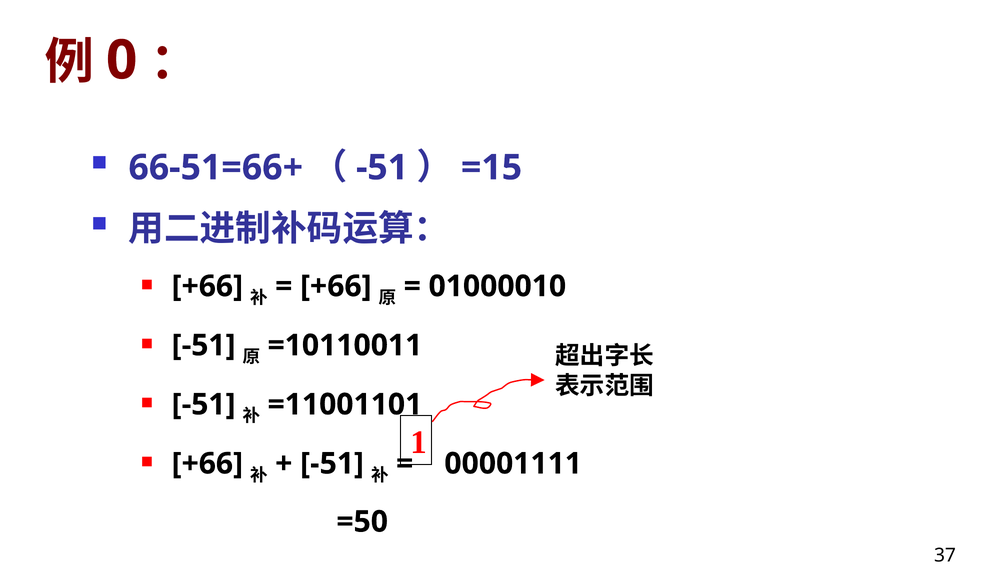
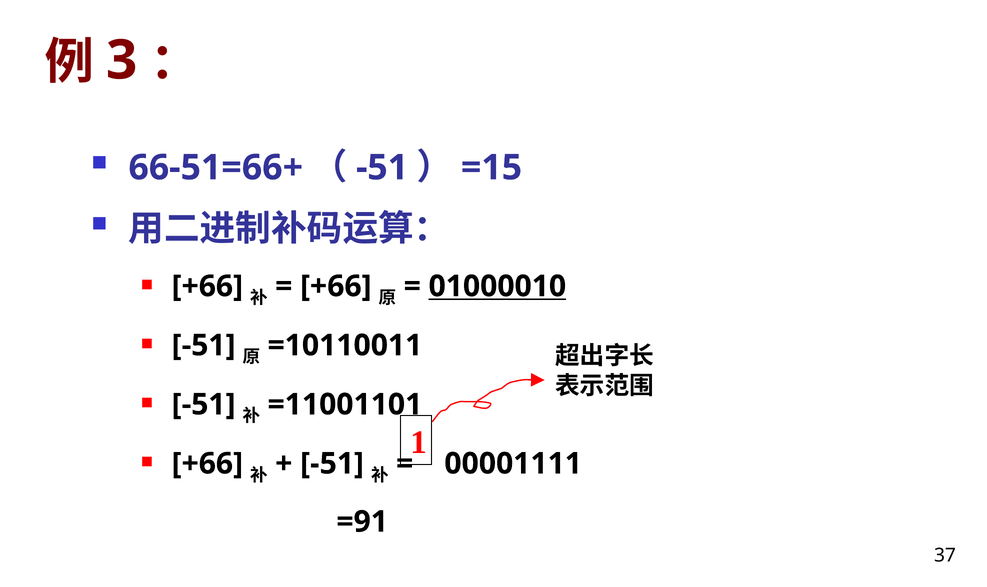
0: 0 -> 3 (122, 60)
01000010 underline: none -> present (497, 286)
=50: =50 -> =91 (362, 522)
